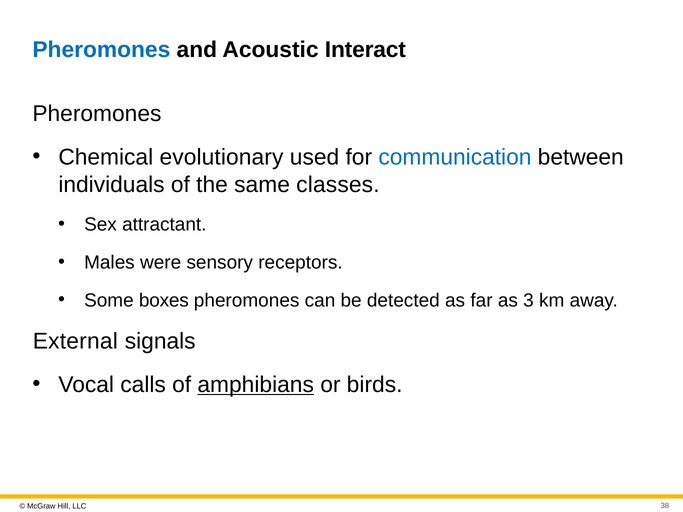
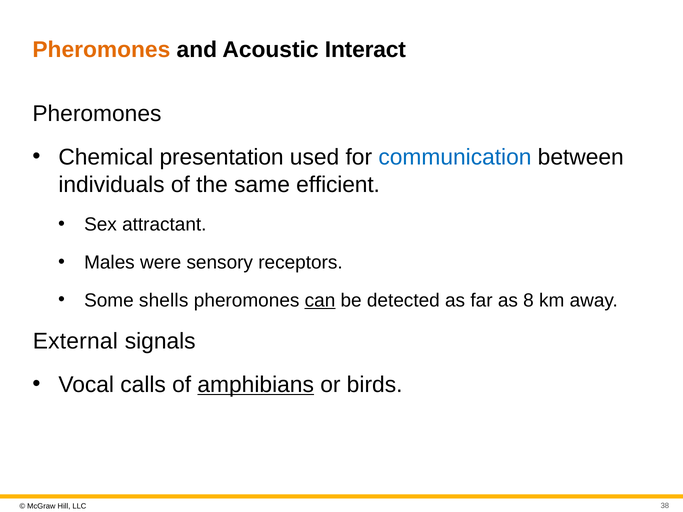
Pheromones colour: blue -> orange (101, 50)
evolutionary: evolutionary -> presentation (222, 157)
classes: classes -> efficient (338, 185)
boxes: boxes -> shells (164, 300)
can underline: none -> present (320, 300)
3: 3 -> 8 (528, 300)
